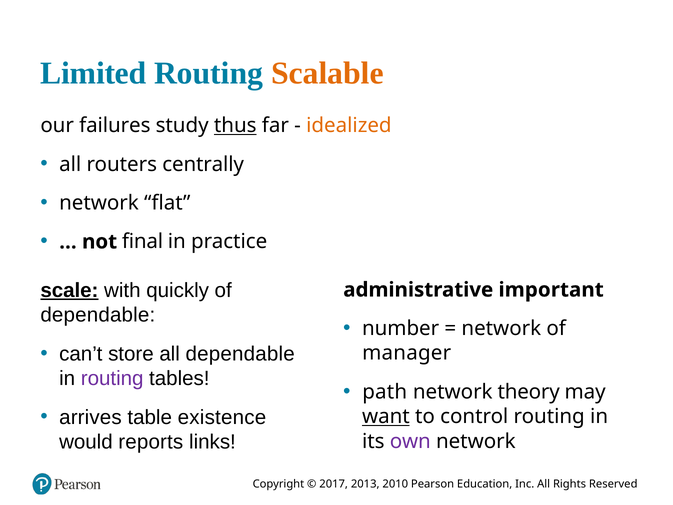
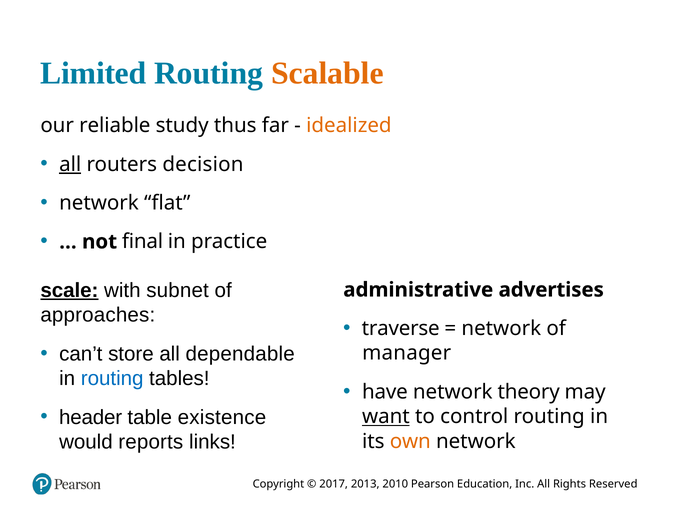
failures: failures -> reliable (115, 126)
thus underline: present -> none (235, 126)
all underline: none -> present (70, 164)
centrally: centrally -> decision (203, 164)
quickly: quickly -> subnet (178, 290)
important: important -> advertises (551, 290)
dependable: dependable -> approaches (98, 315)
number: number -> traverse (401, 328)
routing colour: purple -> blue (112, 378)
path: path -> have (385, 392)
arrives: arrives -> header (91, 417)
own colour: purple -> orange (410, 441)
